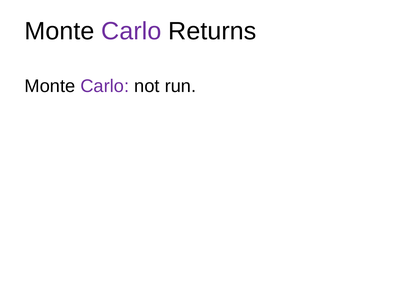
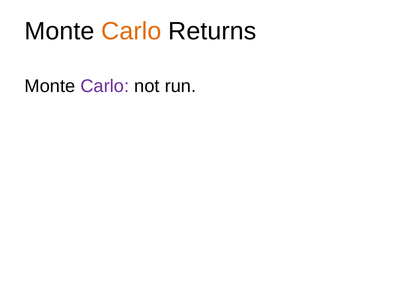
Carlo colour: purple -> orange (131, 31)
